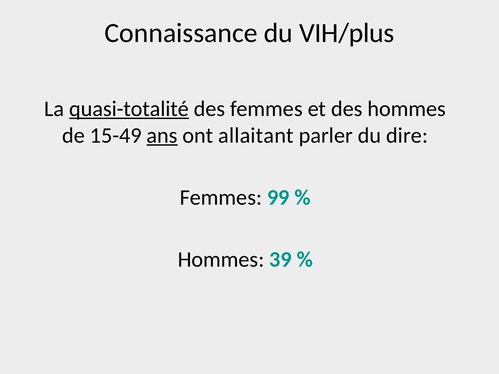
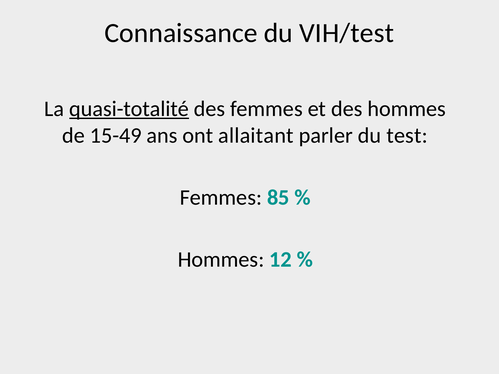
VIH/plus: VIH/plus -> VIH/test (347, 33)
ans underline: present -> none (162, 135)
dire: dire -> test (407, 135)
99: 99 -> 85 (278, 198)
39: 39 -> 12 (281, 260)
